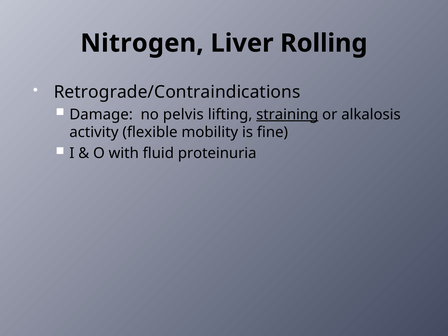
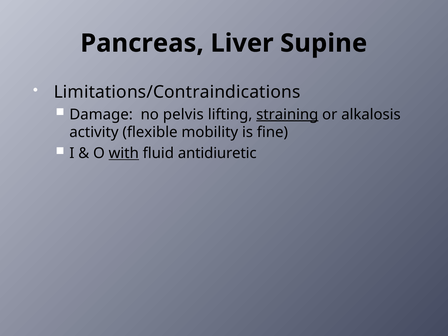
Nitrogen: Nitrogen -> Pancreas (142, 43)
Rolling: Rolling -> Supine (324, 43)
Retrograde/Contraindications: Retrograde/Contraindications -> Limitations/Contraindications (177, 92)
with underline: none -> present (124, 153)
proteinuria: proteinuria -> antidiuretic (217, 153)
